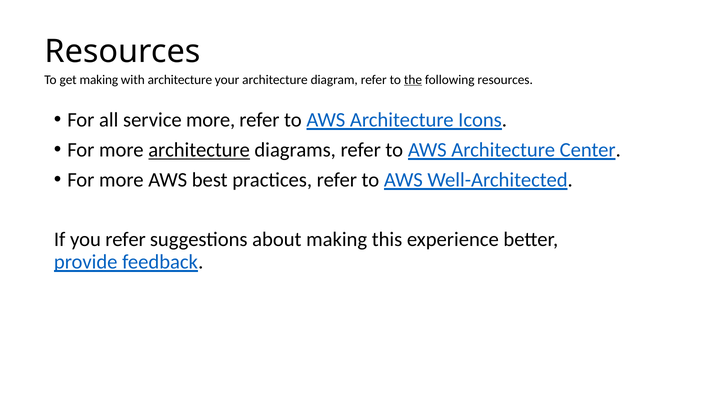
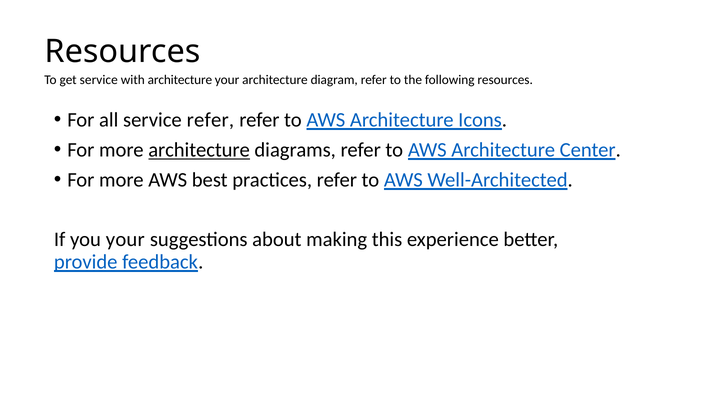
get making: making -> service (99, 80)
the underline: present -> none (413, 80)
service more: more -> refer (210, 120)
you refer: refer -> your (125, 240)
